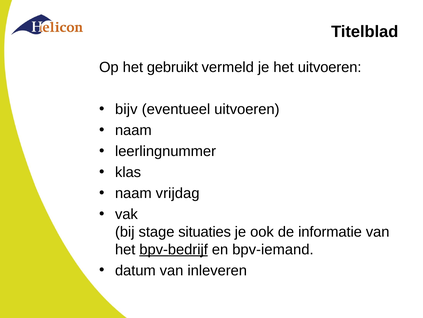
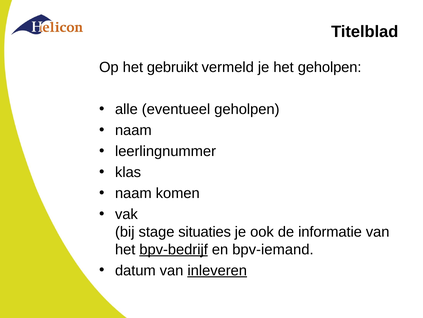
het uitvoeren: uitvoeren -> geholpen (330, 67)
bijv: bijv -> alle (126, 109)
eventueel uitvoeren: uitvoeren -> geholpen (247, 109)
vrijdag: vrijdag -> komen (178, 193)
inleveren underline: none -> present (217, 270)
